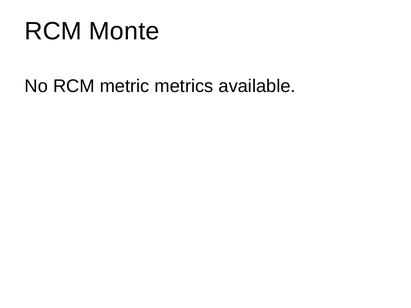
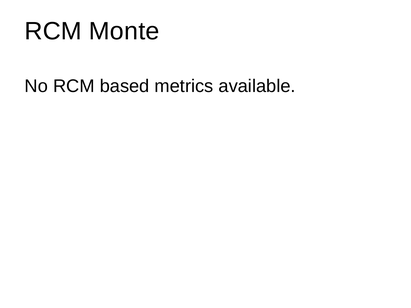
metric: metric -> based (125, 86)
